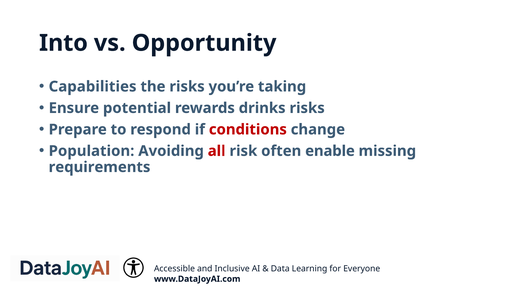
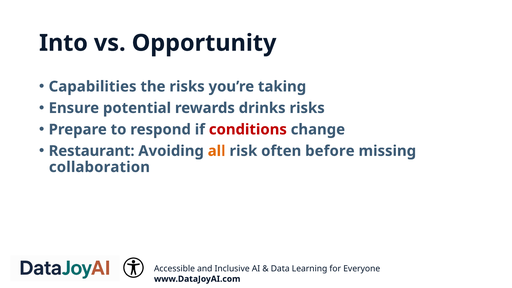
Population: Population -> Restaurant (92, 151)
all colour: red -> orange (217, 151)
enable: enable -> before (330, 151)
requirements: requirements -> collaboration (99, 167)
